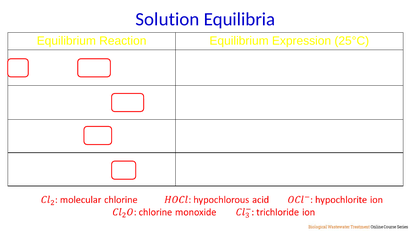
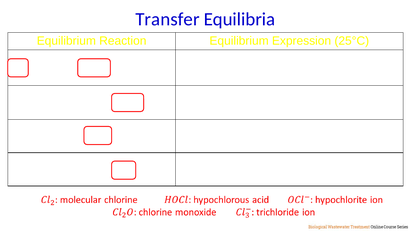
Solution: Solution -> Transfer (167, 19)
